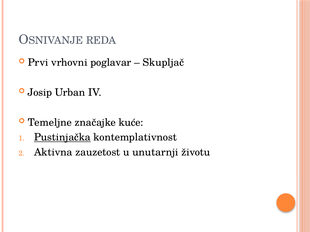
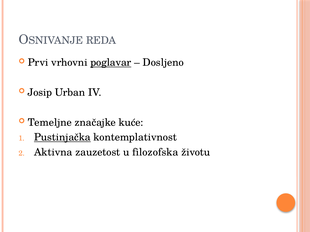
poglavar underline: none -> present (111, 63)
Skupljač: Skupljač -> Dosljeno (163, 63)
unutarnji: unutarnji -> filozofska (155, 153)
